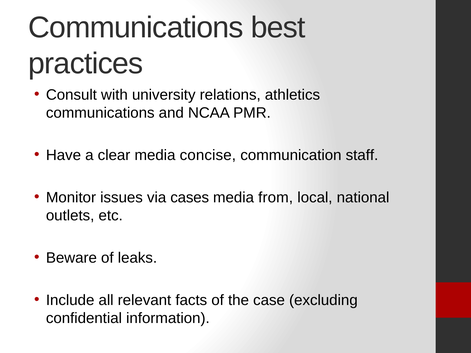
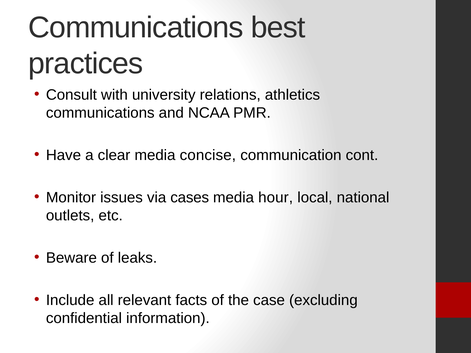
staff: staff -> cont (362, 155)
from: from -> hour (276, 198)
